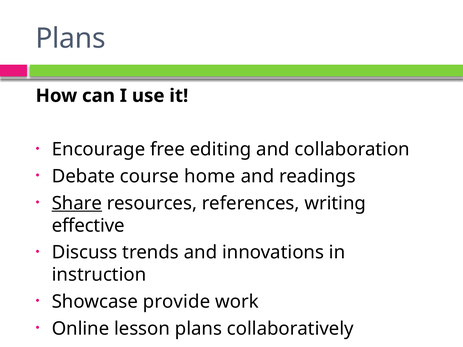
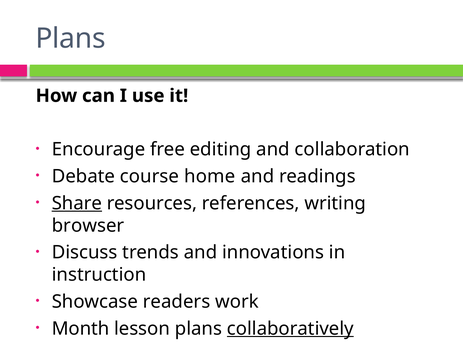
effective: effective -> browser (88, 226)
provide: provide -> readers (177, 302)
Online: Online -> Month (81, 329)
collaboratively underline: none -> present (290, 329)
